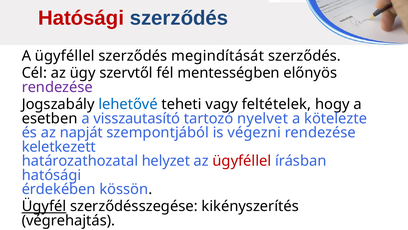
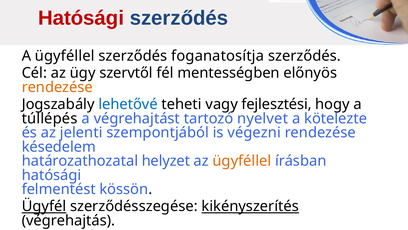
megindítását: megindítását -> foganatosítja (218, 56)
rendezése colour: purple -> orange (57, 87)
feltételek: feltételek -> fejlesztési (277, 104)
esetben: esetben -> túllépés (50, 118)
visszautasító: visszautasító -> végrehajtást (137, 118)
napját: napját -> jelenti (81, 132)
keletkezett: keletkezett -> késedelem (59, 147)
ügyféllel colour: red -> orange (242, 161)
érdekében: érdekében -> felmentést (59, 189)
kikényszerítés underline: none -> present (250, 206)
